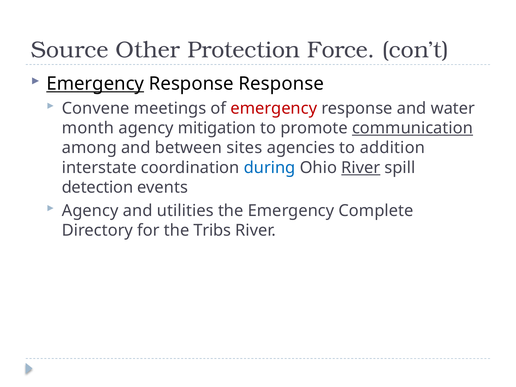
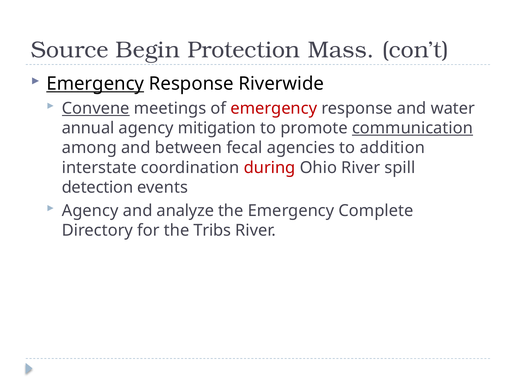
Other: Other -> Begin (148, 50)
Force: Force -> Mass (341, 50)
Response Response: Response -> Riverwide (281, 84)
Convene underline: none -> present (96, 108)
month: month -> annual (88, 128)
sites: sites -> fecal (244, 148)
during colour: blue -> red (270, 168)
River underline: present -> none (361, 168)
utilities: utilities -> analyze (185, 211)
